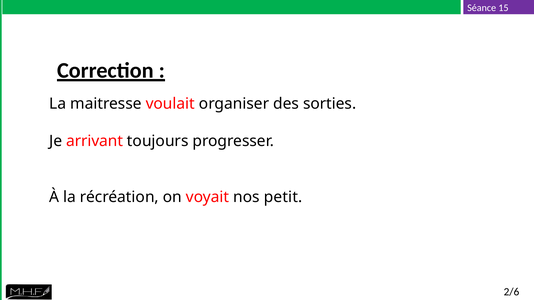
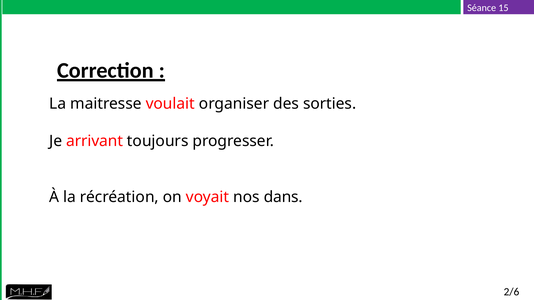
petit: petit -> dans (283, 197)
